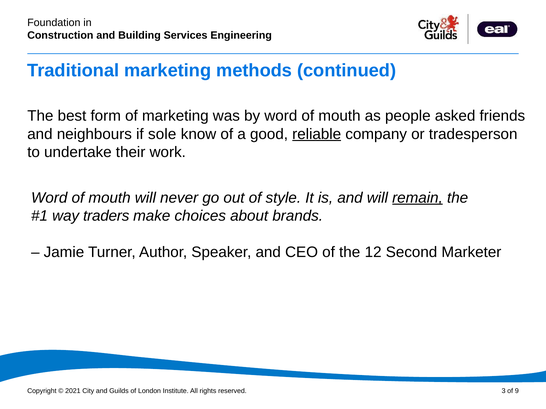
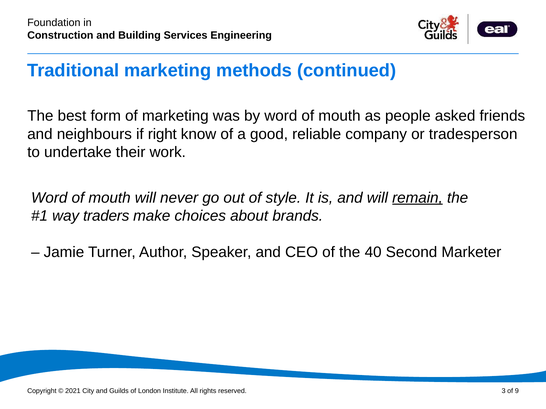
sole: sole -> right (162, 134)
reliable underline: present -> none (317, 134)
12: 12 -> 40 (373, 253)
